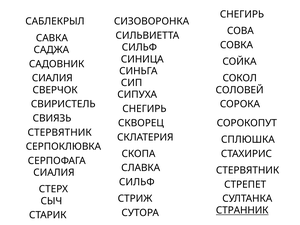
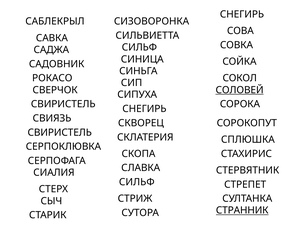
СИАЛИЯ: СИАЛИЯ -> РОКАСО (52, 78)
СОЛОВЕЙ underline: none -> present (240, 90)
СТЕРВЯТНИК: СТЕРВЯТНИК -> СВИРИСТЕЛЬ (60, 132)
